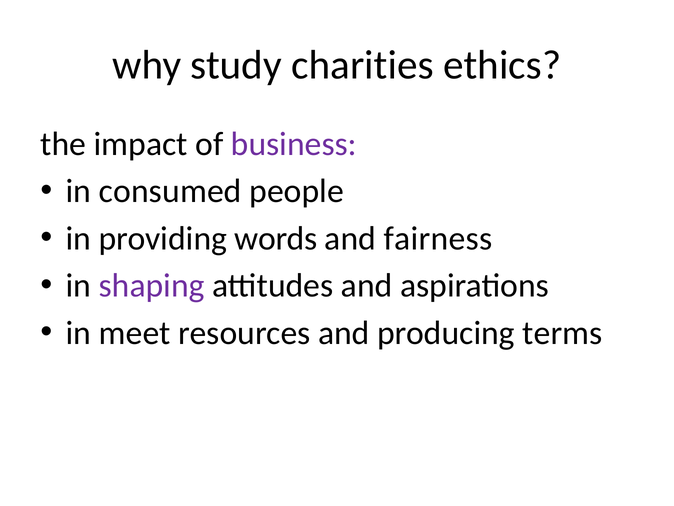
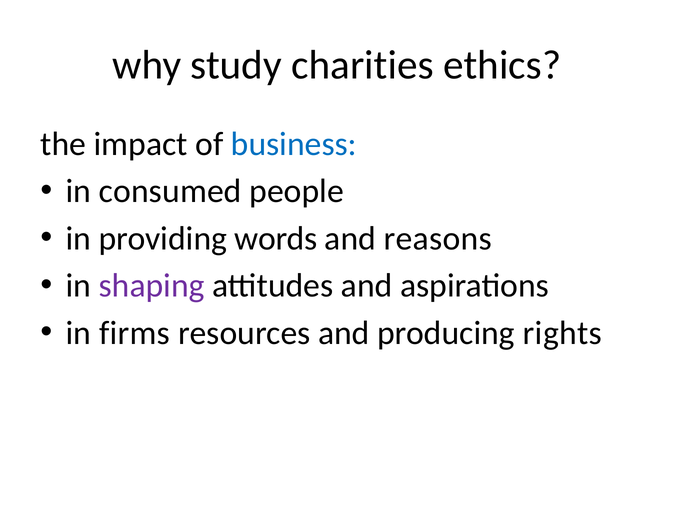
business colour: purple -> blue (294, 144)
fairness: fairness -> reasons (438, 238)
meet: meet -> firms (135, 333)
terms: terms -> rights (562, 333)
